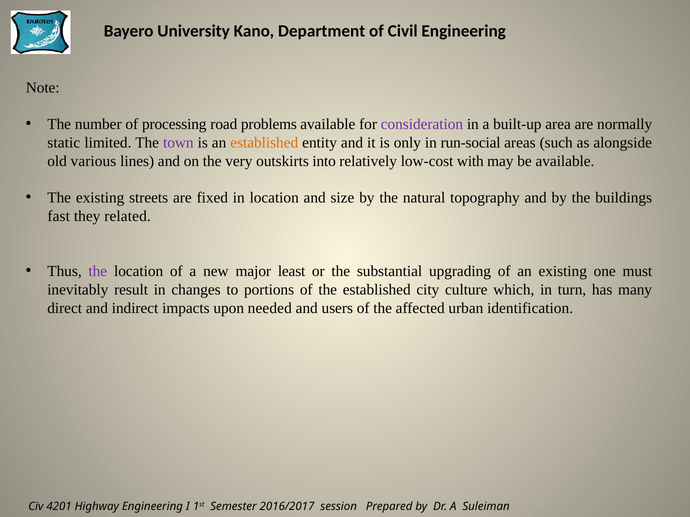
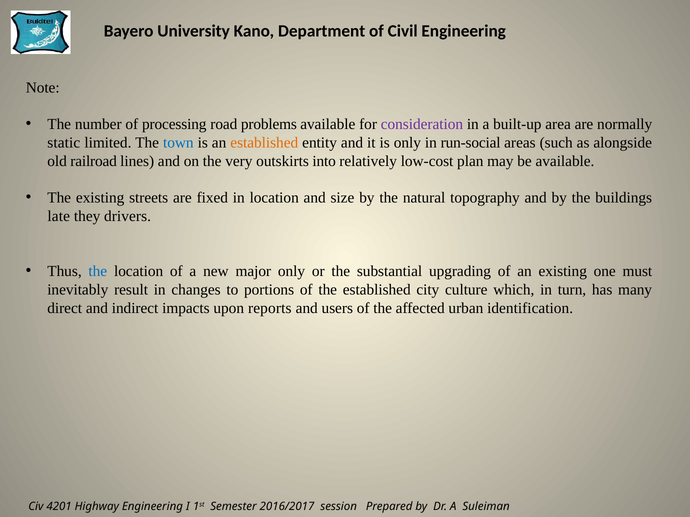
town colour: purple -> blue (178, 143)
various: various -> railroad (94, 161)
with: with -> plan (470, 161)
fast: fast -> late (59, 216)
related: related -> drivers (128, 216)
the colour: purple -> blue (98, 272)
major least: least -> only (292, 272)
needed: needed -> reports (270, 308)
